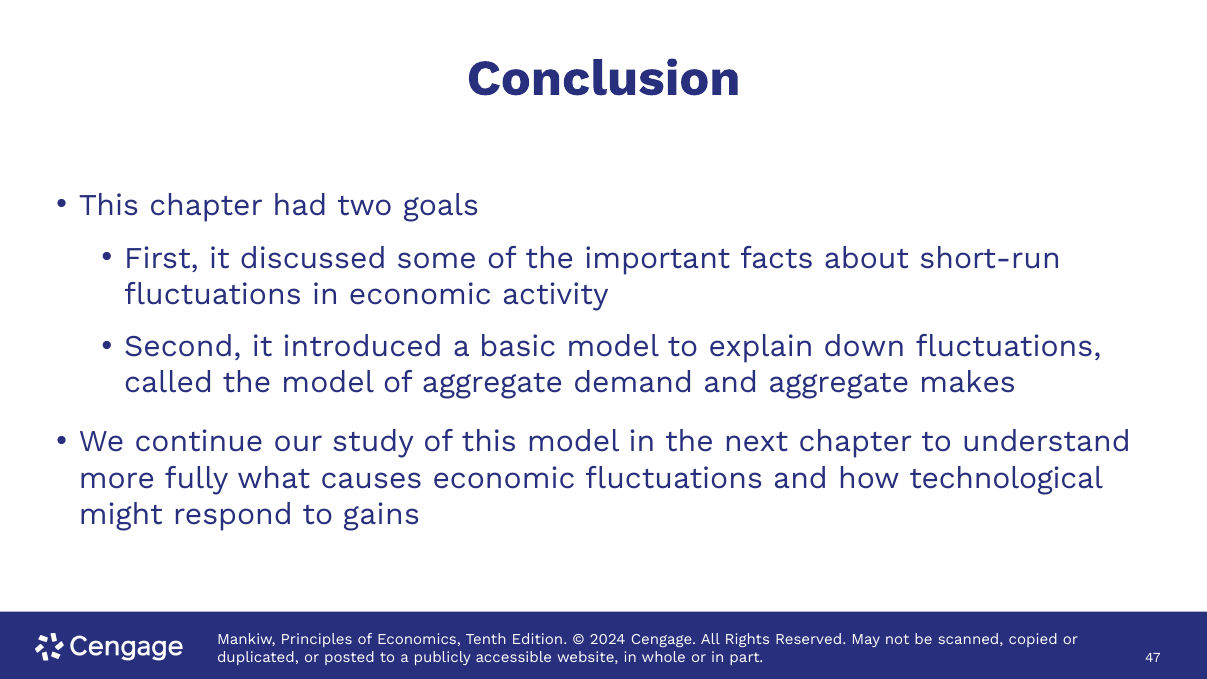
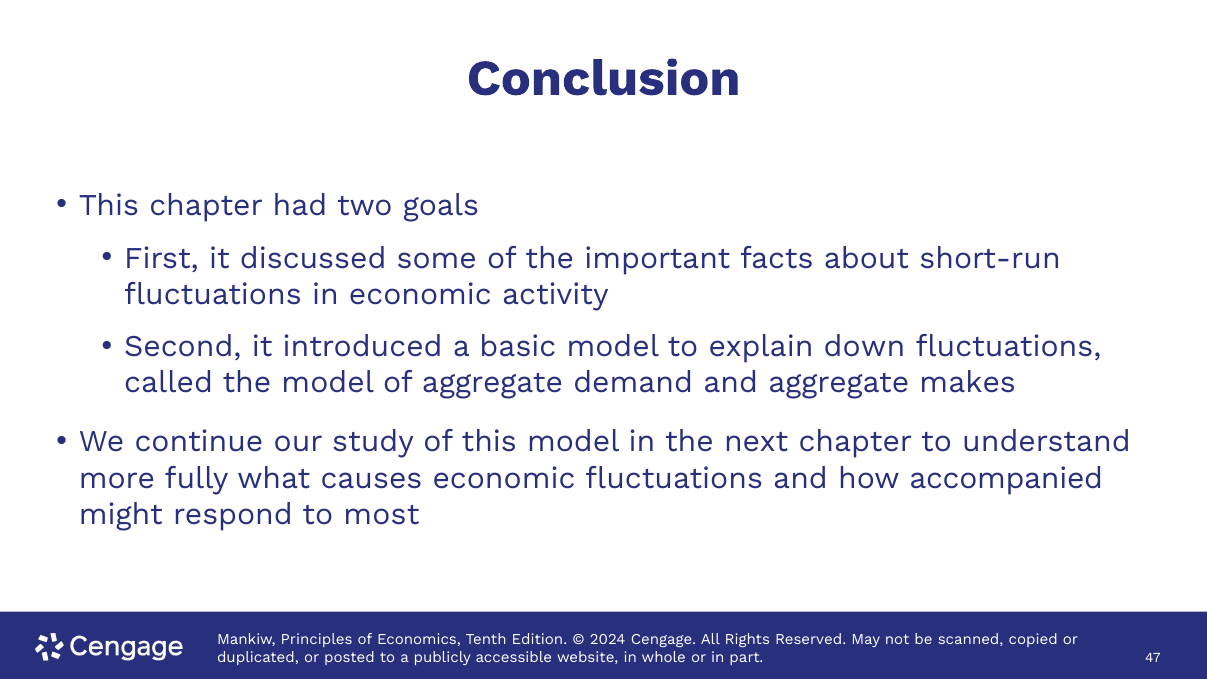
technological: technological -> accompanied (1006, 478)
gains: gains -> most (381, 514)
